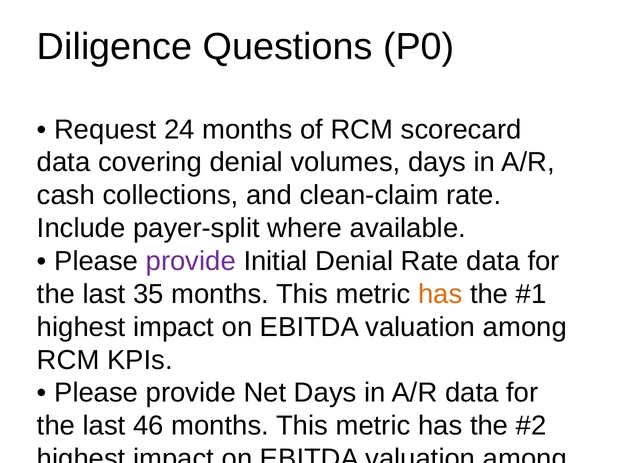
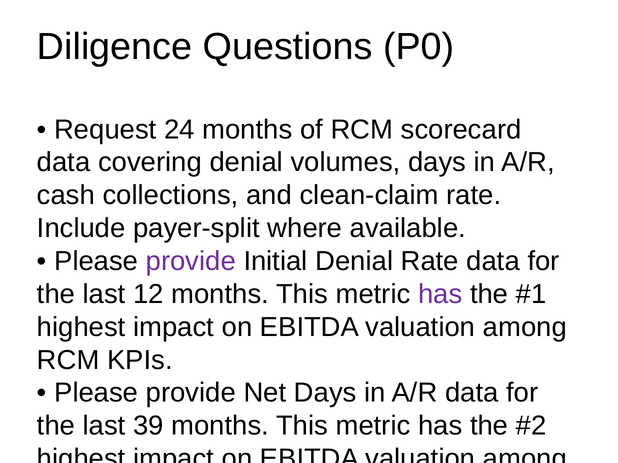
35: 35 -> 12 (148, 294)
has colour: orange -> purple (440, 294)
46: 46 -> 39 (148, 426)
